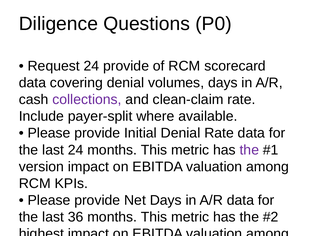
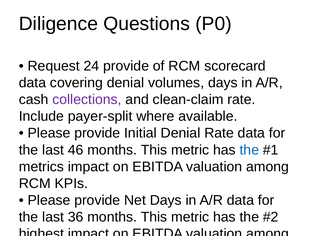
last 24: 24 -> 46 (76, 150)
the colour: purple -> blue (249, 150)
version: version -> metrics (41, 167)
